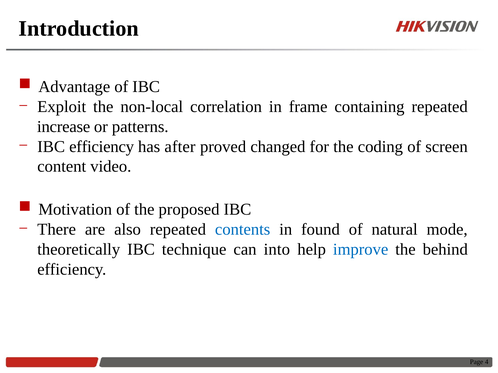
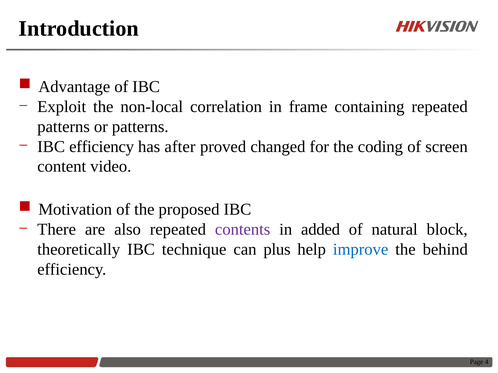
increase: increase -> patterns (64, 127)
contents colour: blue -> purple (243, 230)
found: found -> added (321, 230)
mode: mode -> block (447, 230)
into: into -> plus (277, 250)
